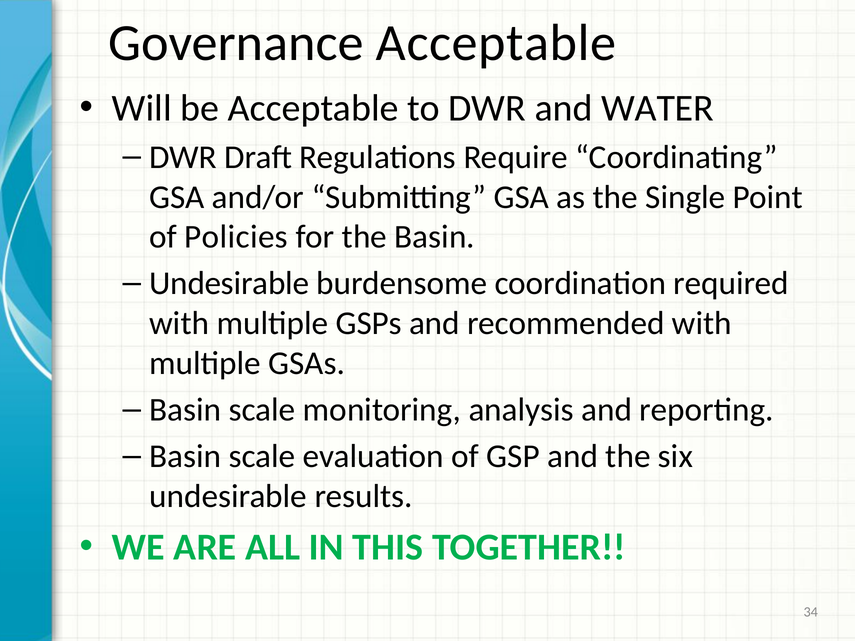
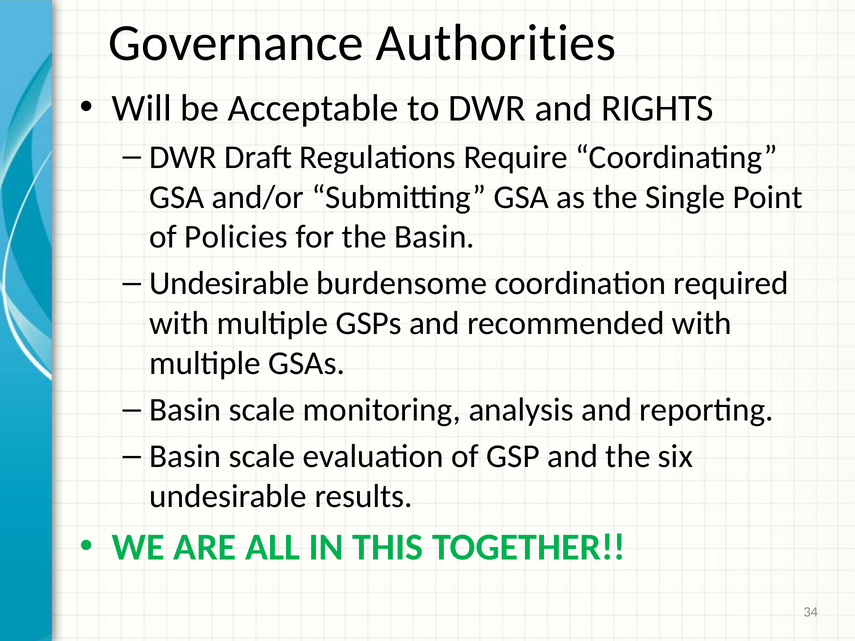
Governance Acceptable: Acceptable -> Authorities (496, 43)
WATER: WATER -> RIGHTS (658, 108)
